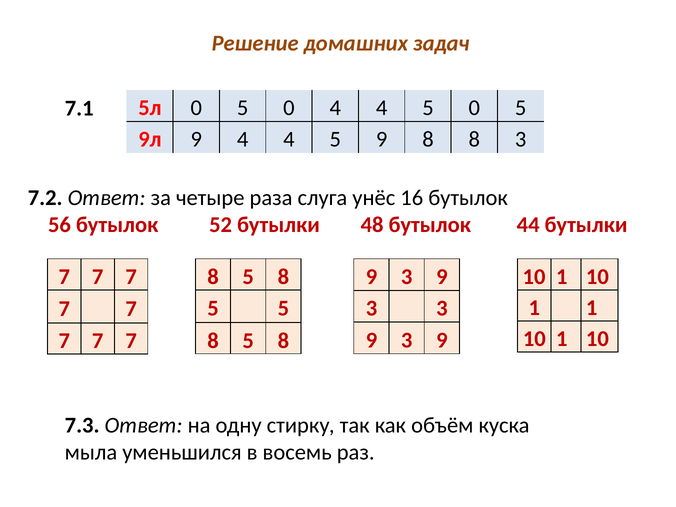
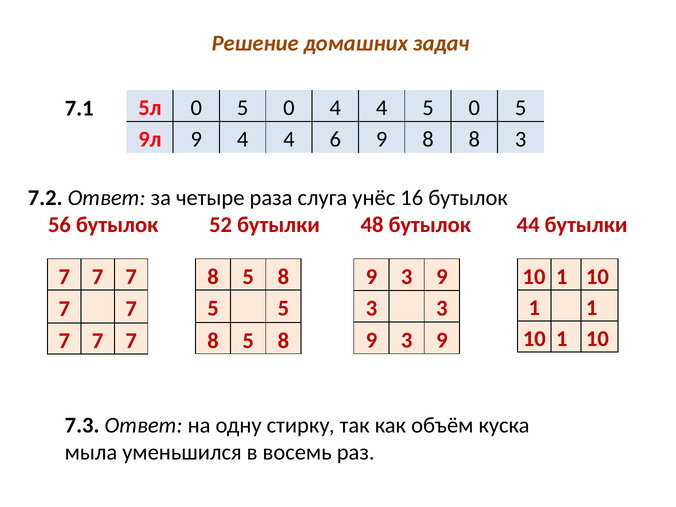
9 4 4 5: 5 -> 6 (335, 139)
